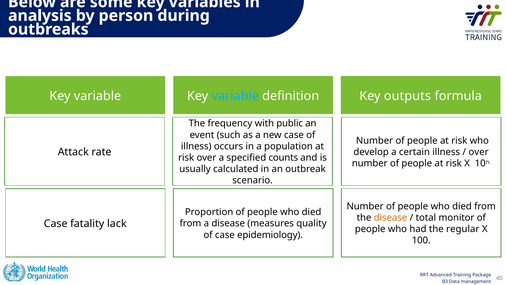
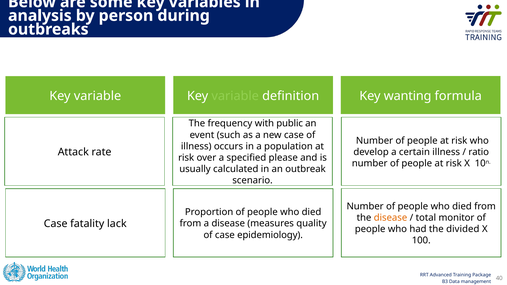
variable colour: light blue -> light green (235, 96)
outputs: outputs -> wanting (408, 96)
over: over -> ratio (479, 152)
counts: counts -> please (283, 158)
regular: regular -> divided (463, 229)
